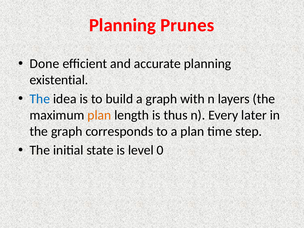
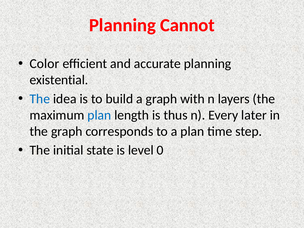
Prunes: Prunes -> Cannot (187, 25)
Done: Done -> Color (45, 64)
plan colour: orange -> blue (99, 115)
